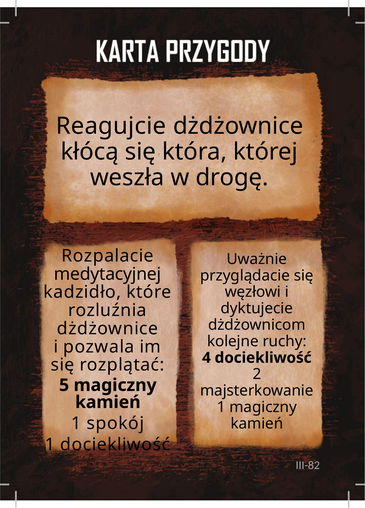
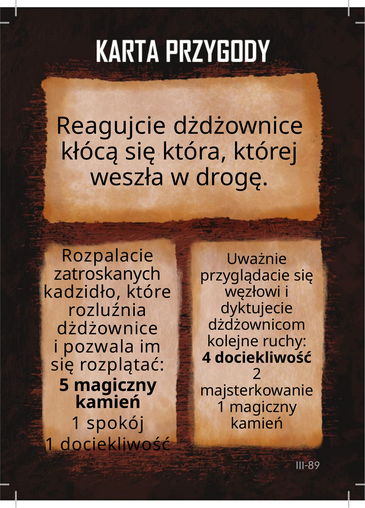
medytacyjnej: medytacyjnej -> zatroskanych (108, 274)
III-82: III-82 -> III-89 (308, 465)
